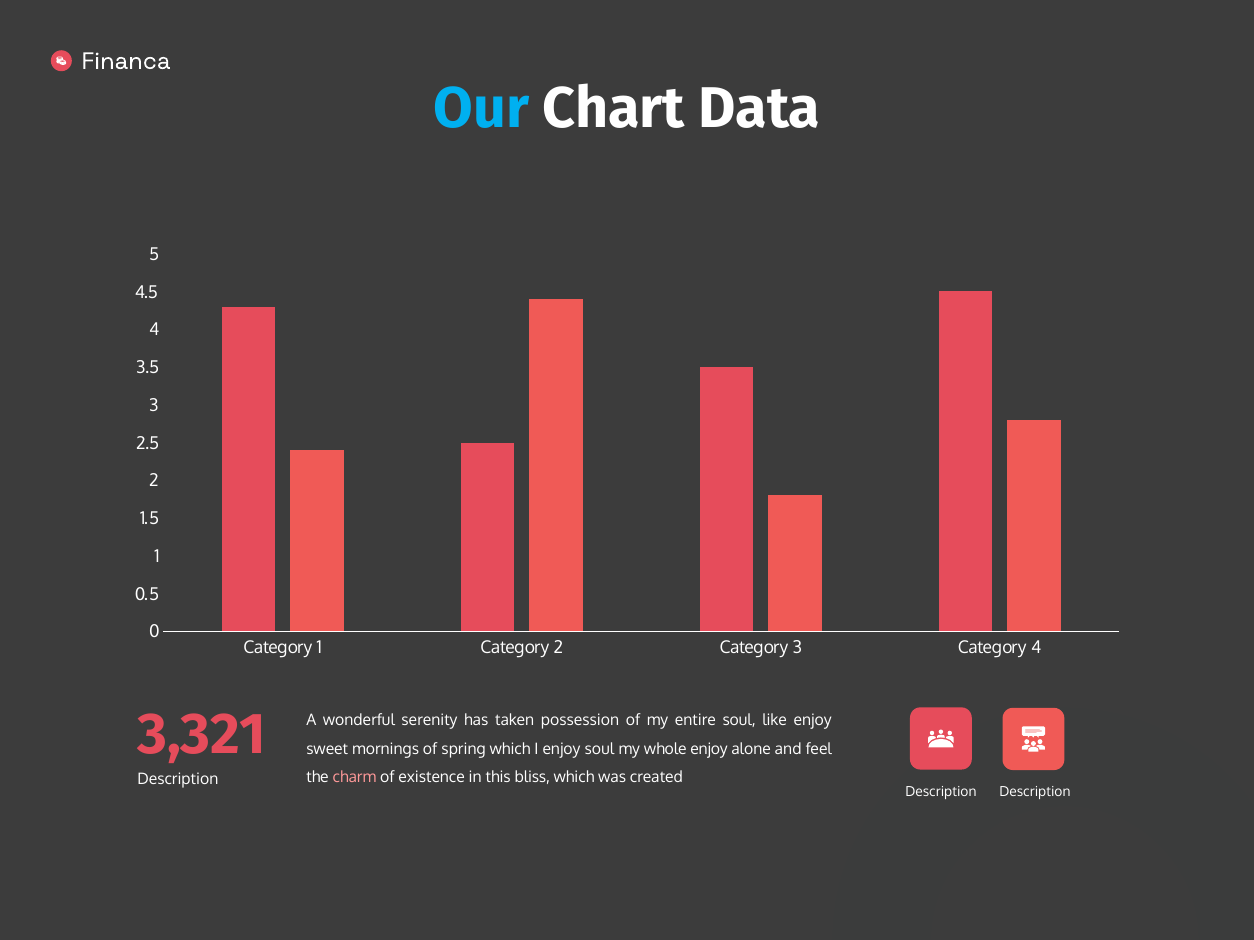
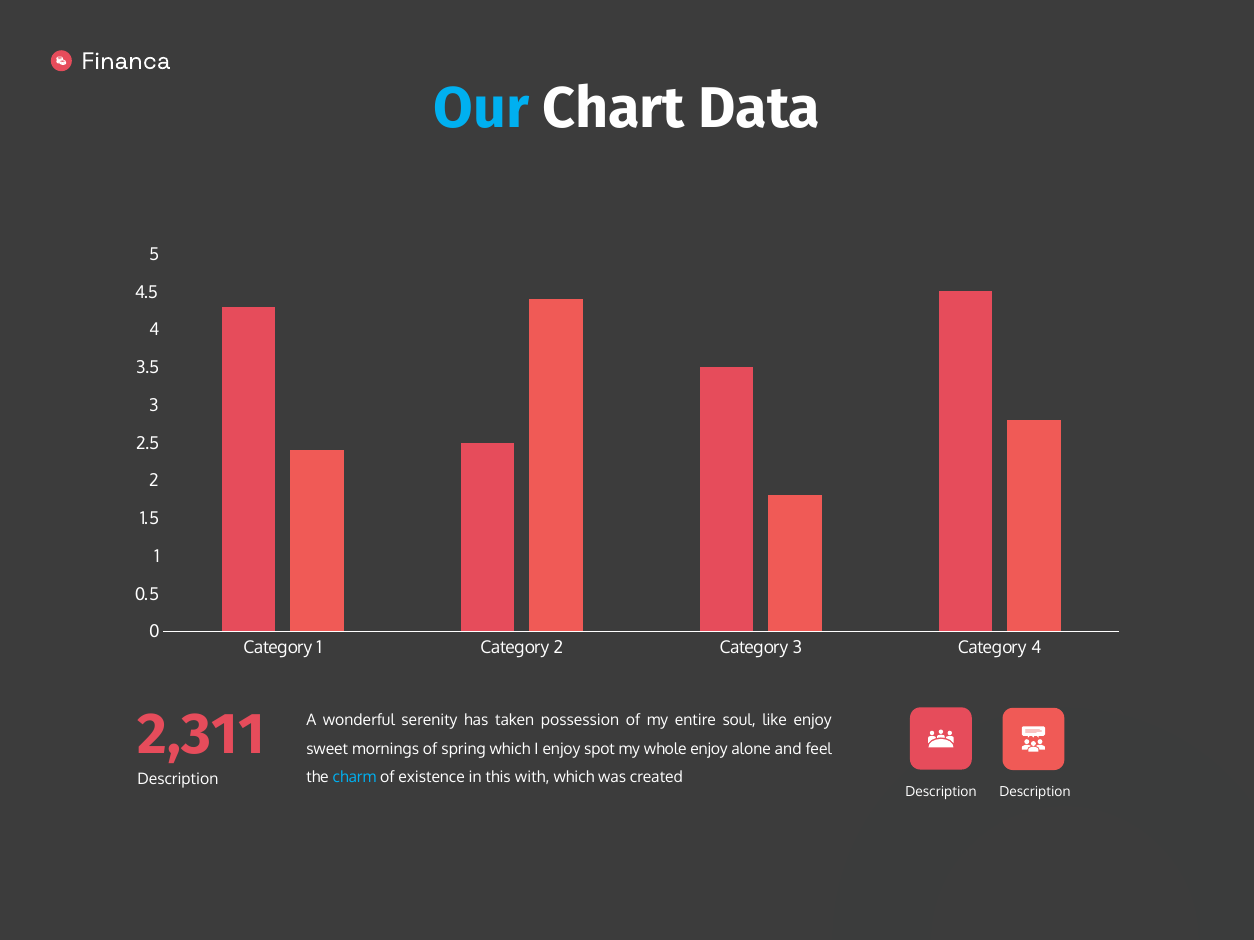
3,321: 3,321 -> 2,311 (202, 735)
enjoy soul: soul -> spot (600, 749)
charm colour: pink -> light blue (354, 778)
bliss: bliss -> with (532, 778)
